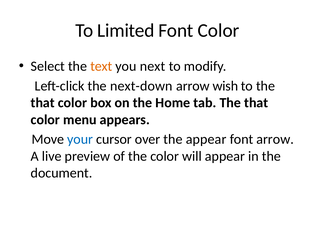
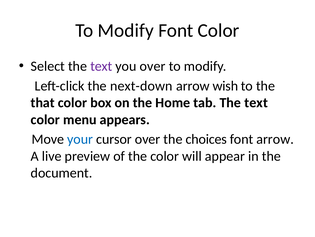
Limited: Limited -> Modify (126, 30)
text colour: orange -> purple (101, 66)
you next: next -> over (153, 66)
tab The that: that -> text (256, 102)
the appear: appear -> choices (206, 139)
